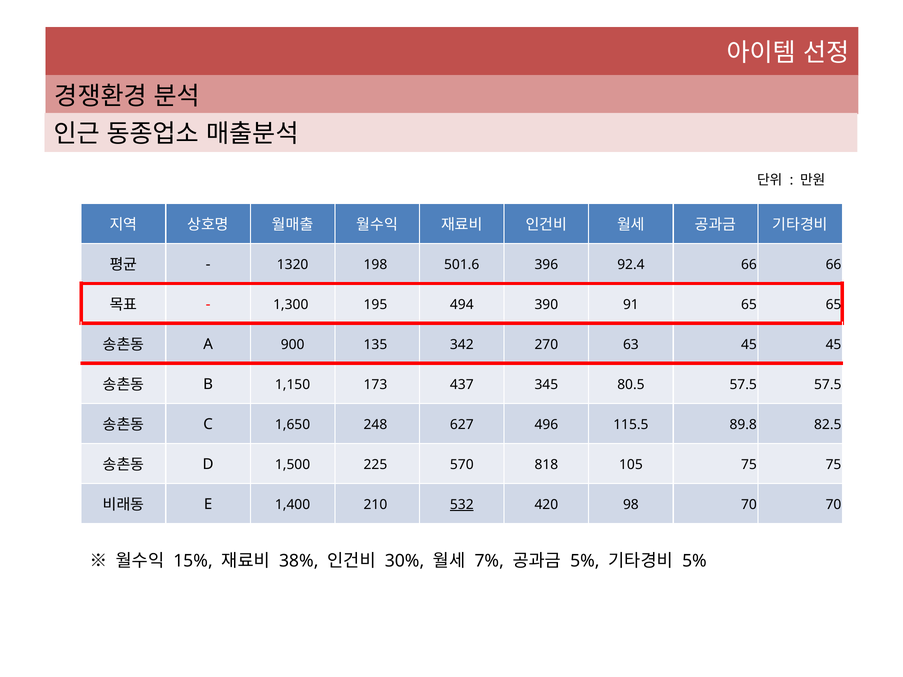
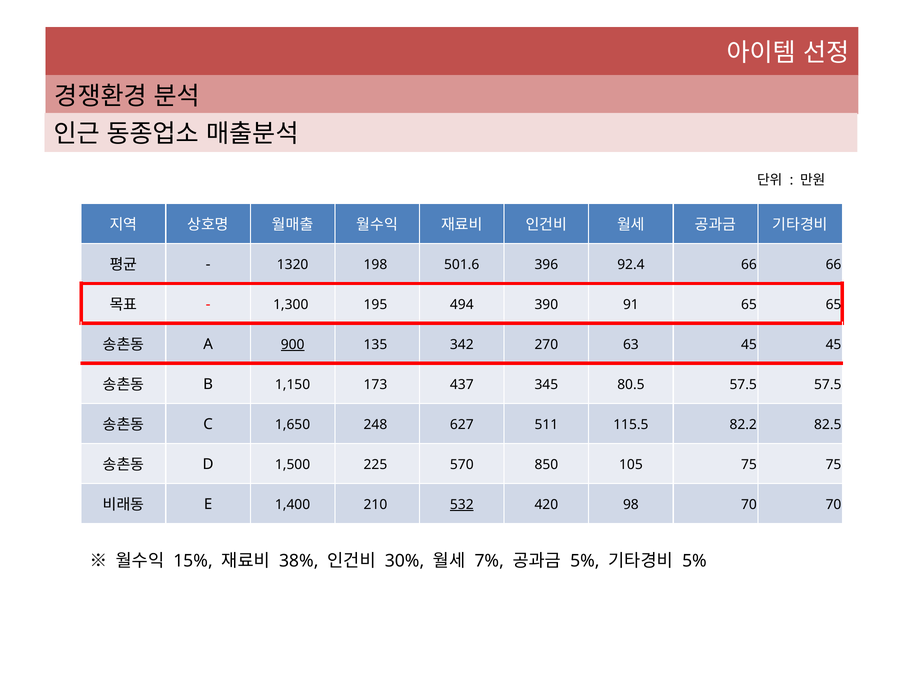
900 underline: none -> present (293, 345)
496: 496 -> 511 (546, 425)
89.8: 89.8 -> 82.2 (743, 425)
818: 818 -> 850 (546, 465)
